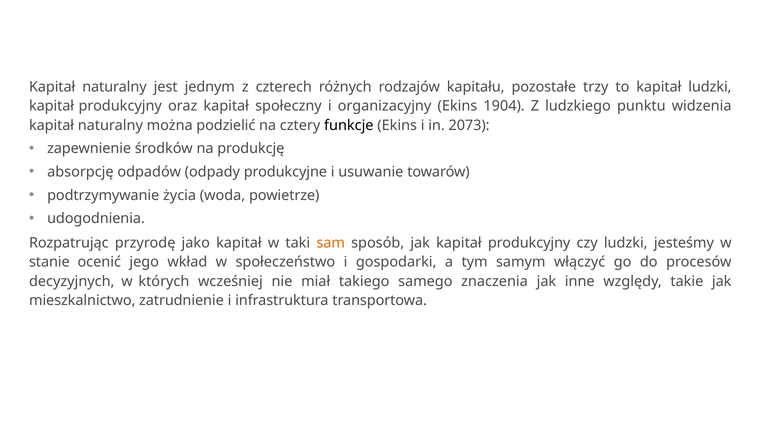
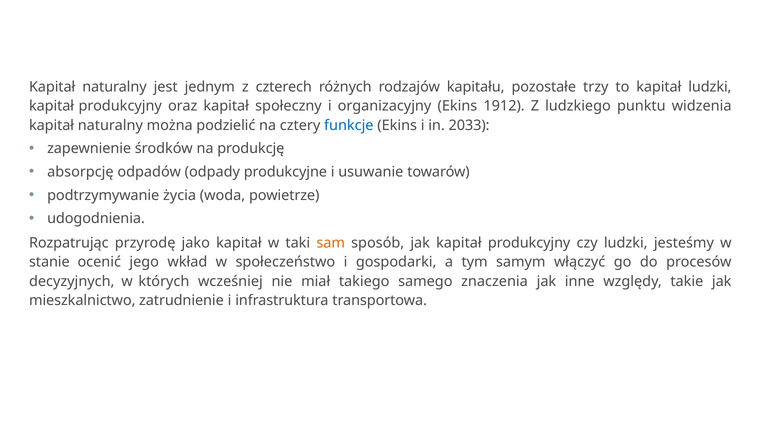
1904: 1904 -> 1912 (504, 106)
funkcje colour: black -> blue (349, 125)
2073: 2073 -> 2033 (469, 125)
